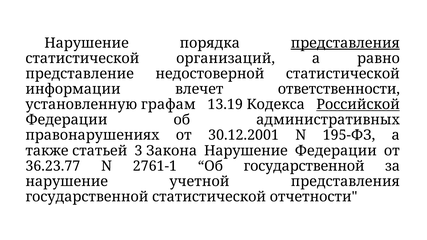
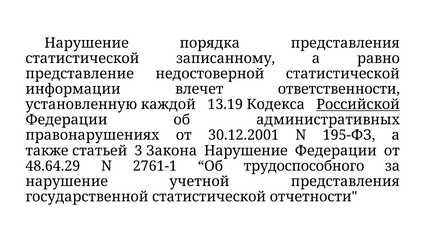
представления underline: present -> none (345, 43)
организаций: организаций -> записанному (226, 58)
графам: графам -> каждой (168, 105)
36.23.77: 36.23.77 -> 48.64.29 (53, 166)
Об государственной: государственной -> трудоспособного (304, 166)
